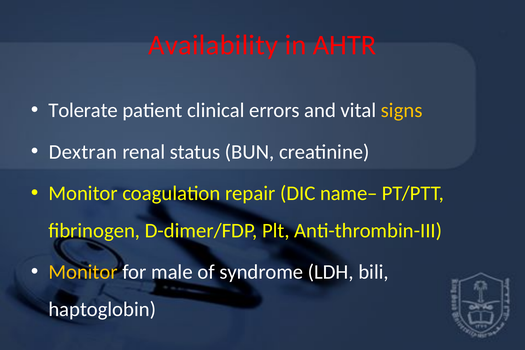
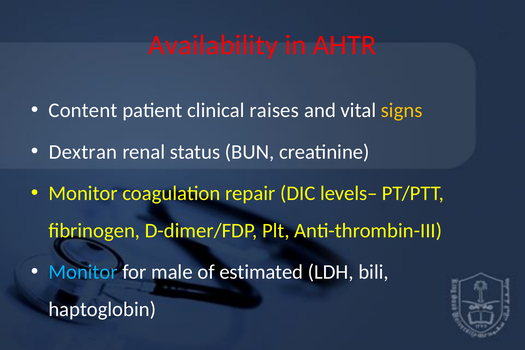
Tolerate: Tolerate -> Content (83, 110)
errors: errors -> raises (274, 110)
name–: name– -> levels– (349, 193)
Monitor colour: yellow -> light blue (83, 272)
syndrome: syndrome -> estimated (261, 272)
